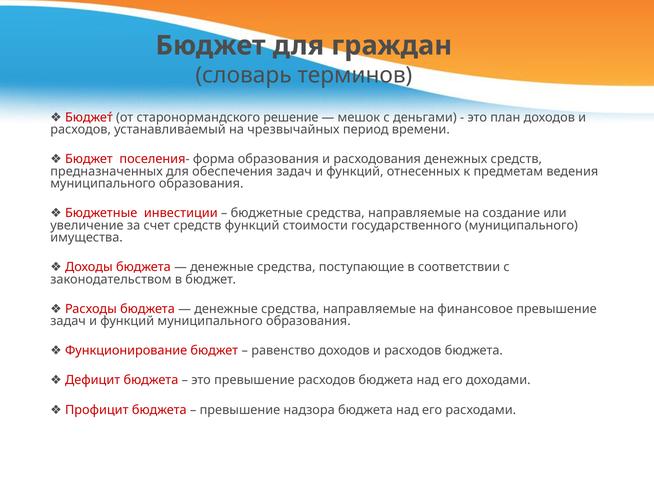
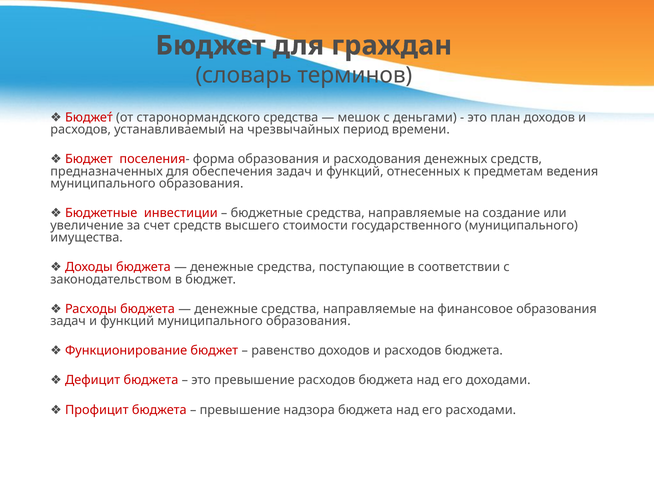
старонормандского решение: решение -> средства (291, 117)
средств функций: функций -> высшего (252, 225)
финансовое превышение: превышение -> образования (557, 309)
